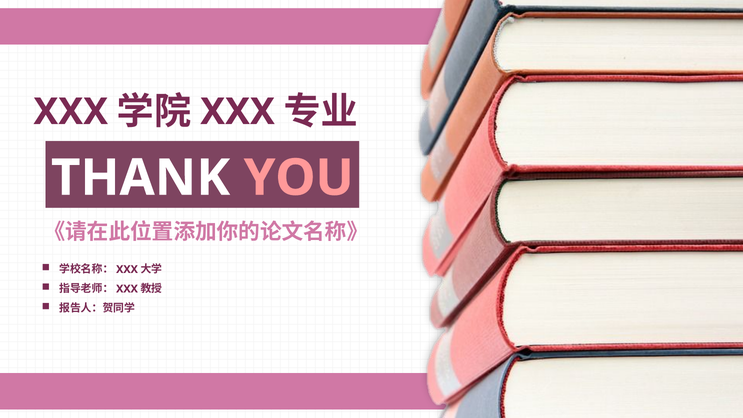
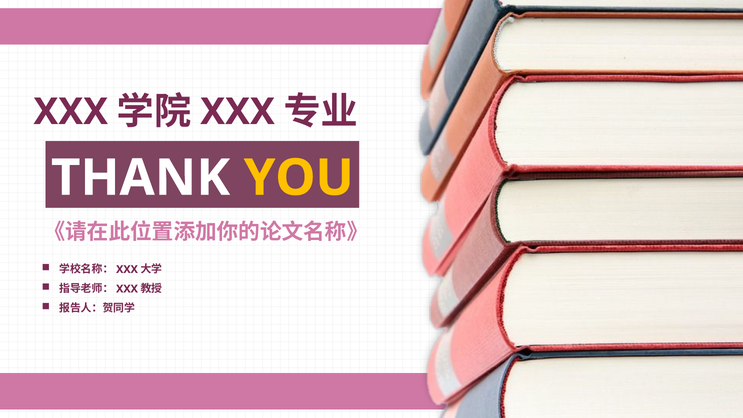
YOU colour: pink -> yellow (299, 178)
